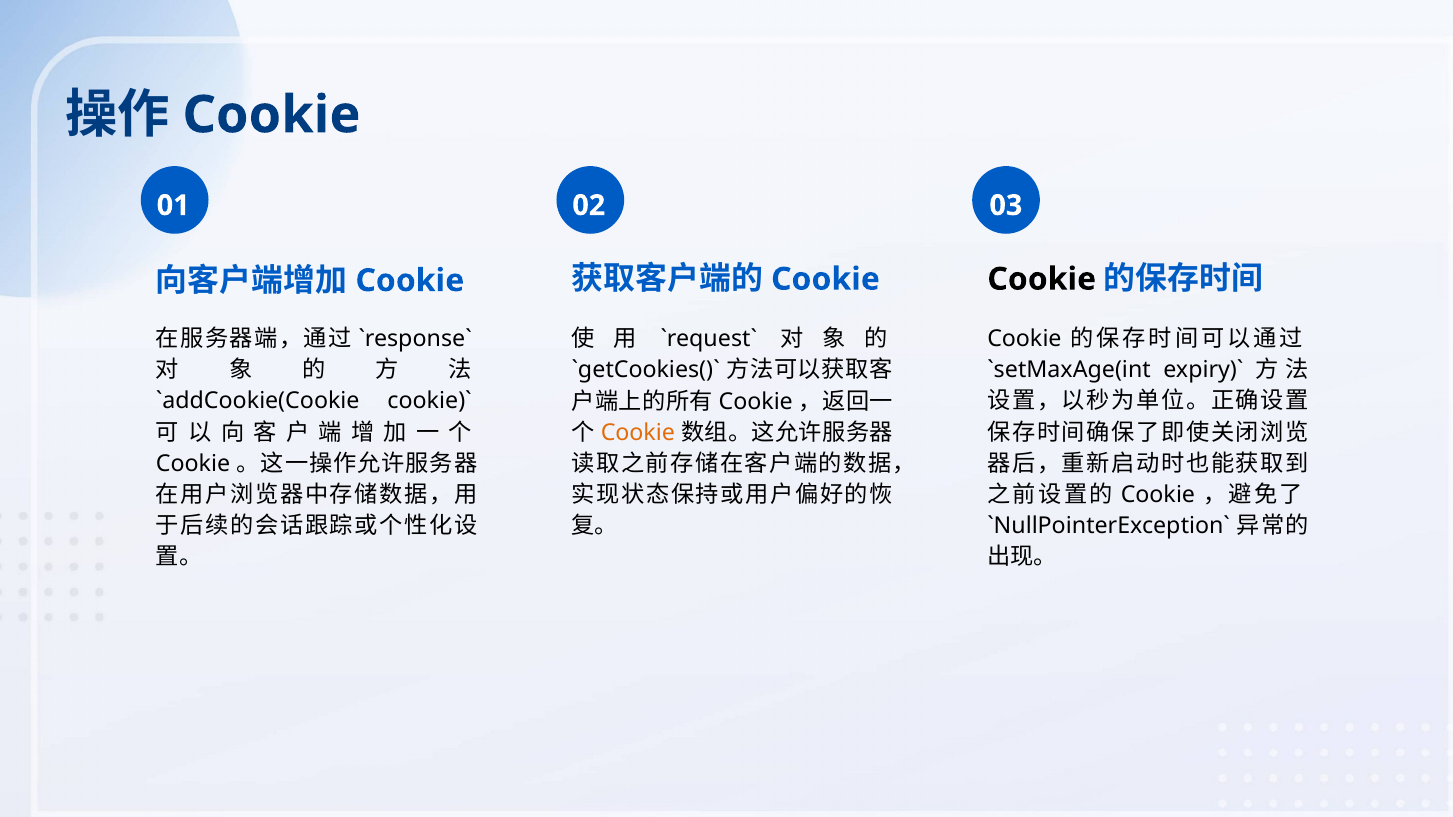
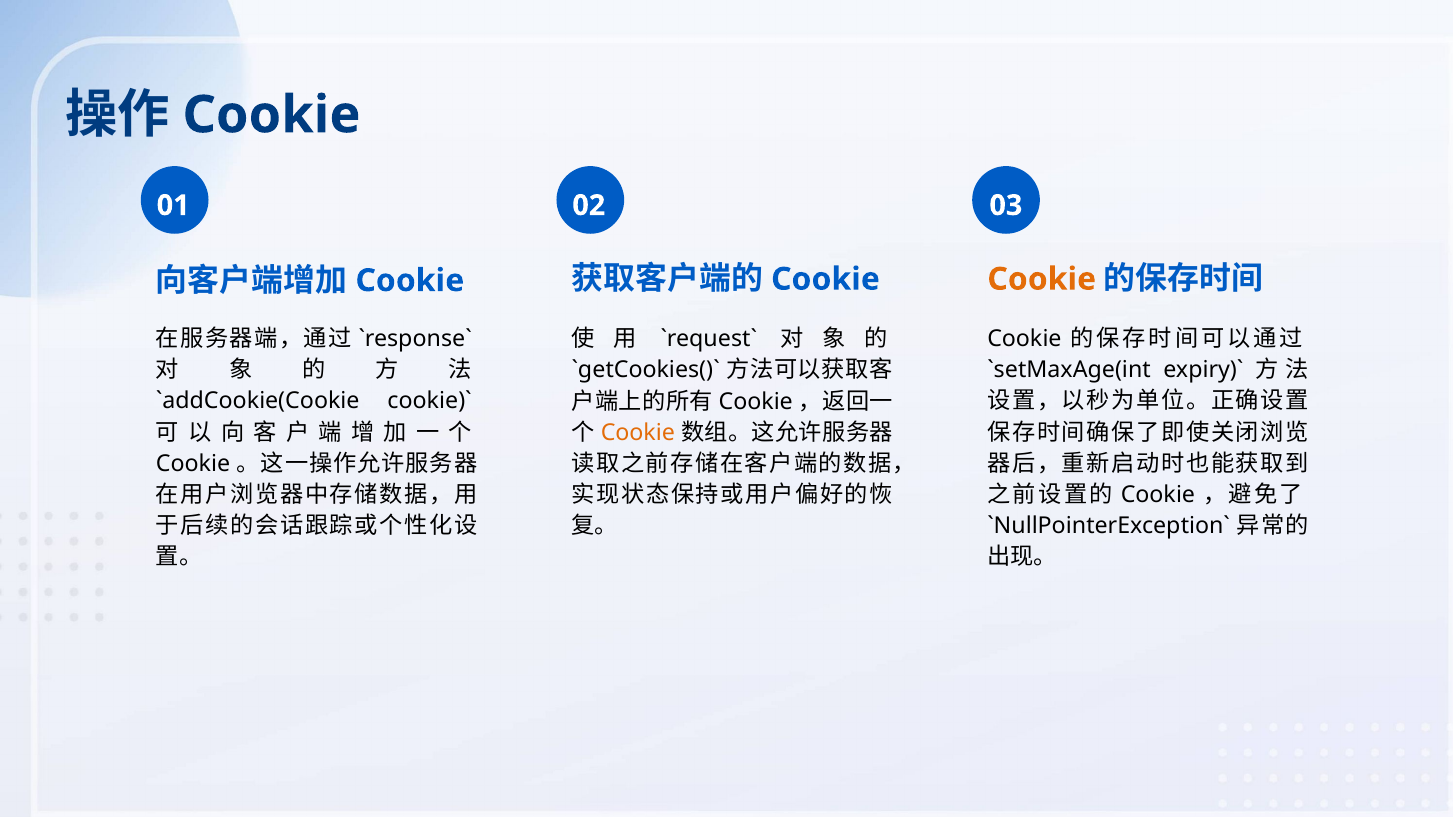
Cookie colour: black -> orange (1042, 279)
